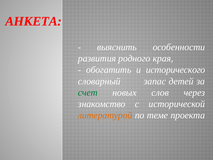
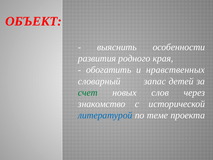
АНКЕТА: АНКЕТА -> ОБЪЕКТ (34, 21)
исторического: исторического -> нравственных (175, 70)
литературой colour: orange -> blue (105, 115)
